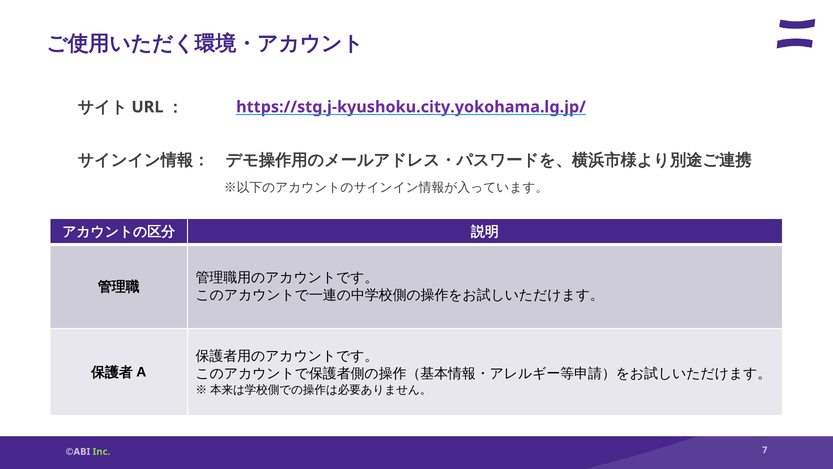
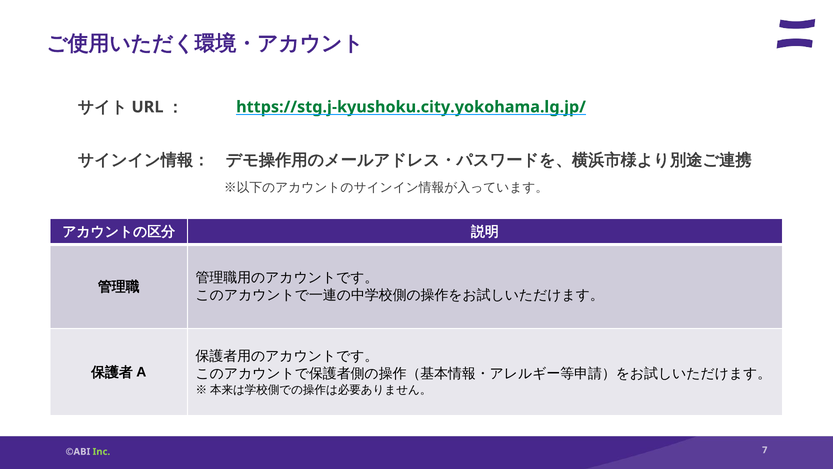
https://stg.j-kyushoku.city.yokohama.lg.jp/ colour: purple -> green (411, 107)
